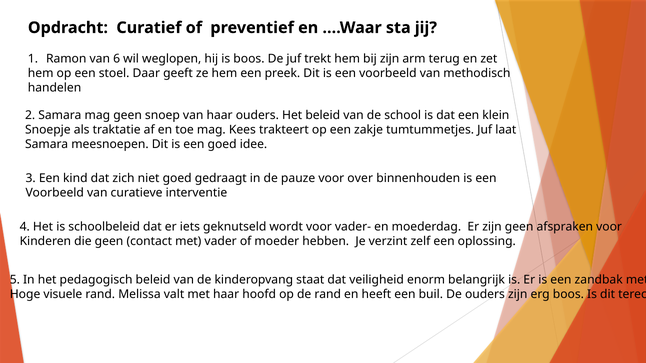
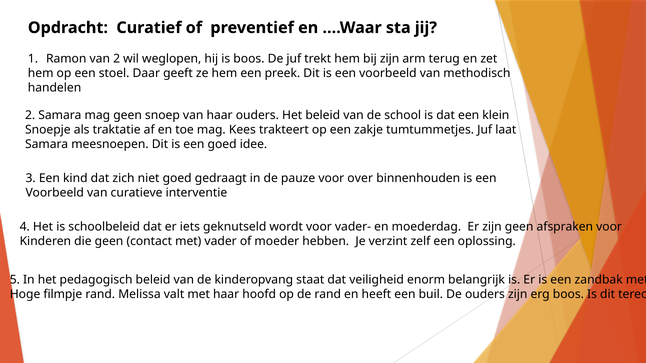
van 6: 6 -> 2 (117, 59)
visuele: visuele -> filmpje (63, 295)
